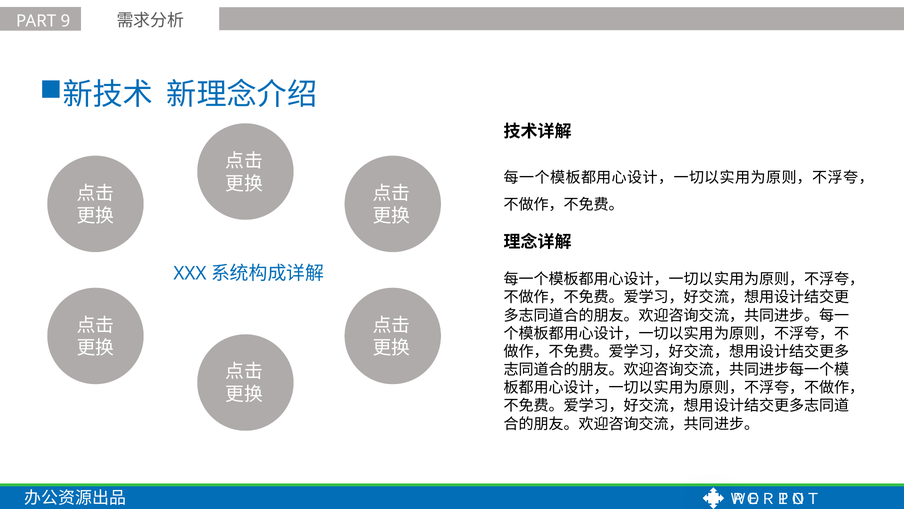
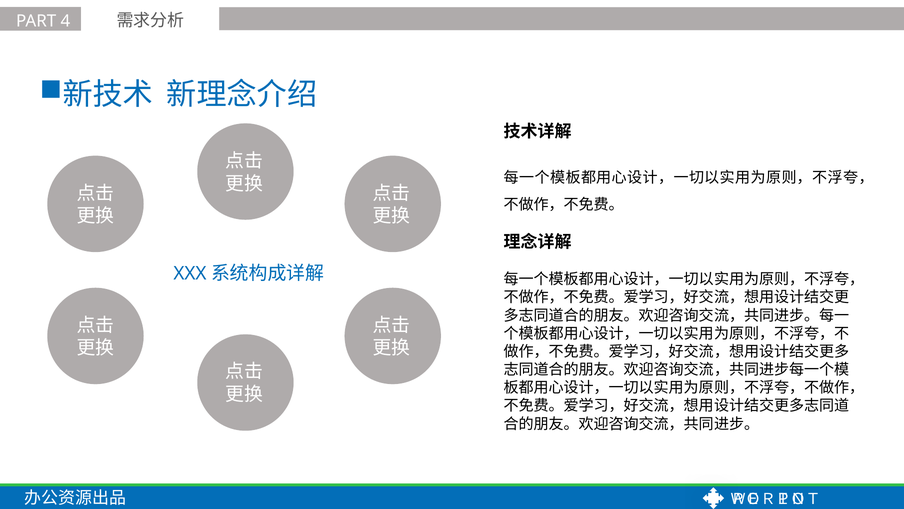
9: 9 -> 4 (65, 21)
